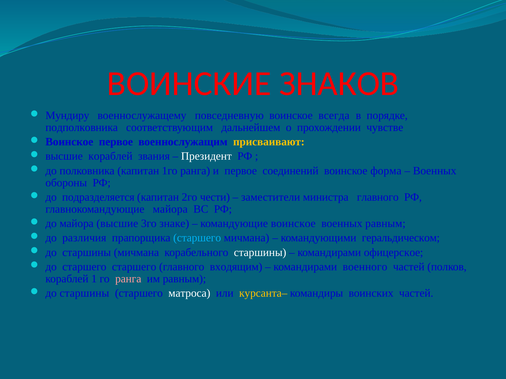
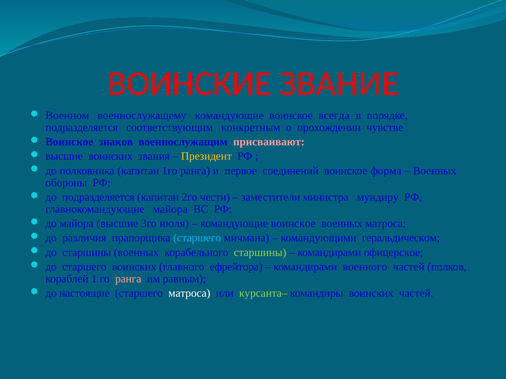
ЗНАКОВ: ЗНАКОВ -> ЗВАНИЕ (339, 84)
Мундиру: Мундиру -> Военном (67, 116)
военнослужащему повседневную: повседневную -> командующие (229, 116)
подполковника: подполковника -> подразделяется (82, 128)
дальнейшем: дальнейшем -> конкретным (251, 128)
Воинское первое: первое -> знаков (116, 142)
присваивают colour: yellow -> pink (269, 142)
высшие кораблей: кораблей -> воинских (111, 156)
Президент colour: white -> yellow (206, 156)
министра главного: главного -> мундиру (378, 197)
знаке: знаке -> июля (174, 224)
военных равным: равным -> матроса (386, 224)
старшины мичмана: мичмана -> военных (136, 253)
старшины colour: white -> light green (260, 253)
старшего старшего: старшего -> воинских (134, 267)
входящим: входящим -> ефрейтора (236, 267)
старшины: старшины -> настоящие (84, 294)
курсанта– colour: yellow -> light green (263, 294)
